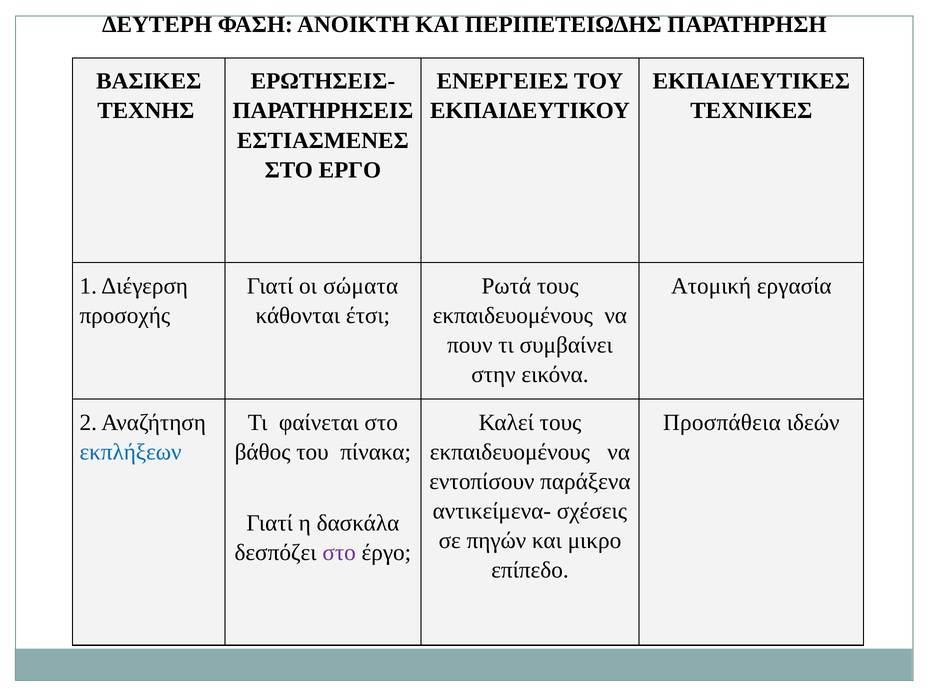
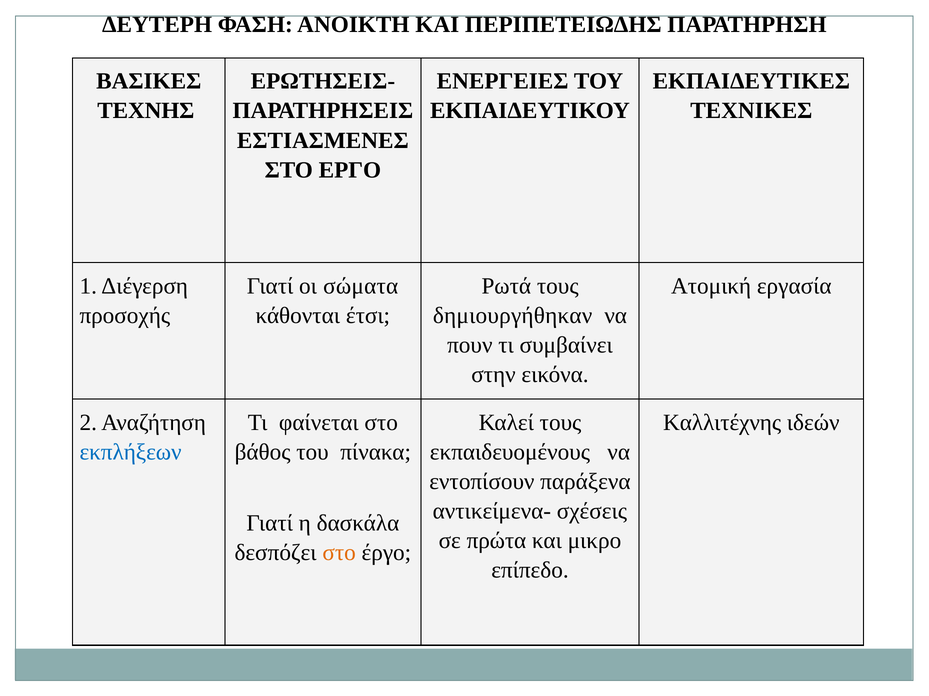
εκπαιδευομένους: εκπαιδευομένους -> δημιουργήθηκαν (513, 316)
Προσπάθεια: Προσπάθεια -> Καλλιτέχνης (722, 423)
πηγών: πηγών -> πρώτα (496, 541)
στο colour: purple -> orange (339, 553)
